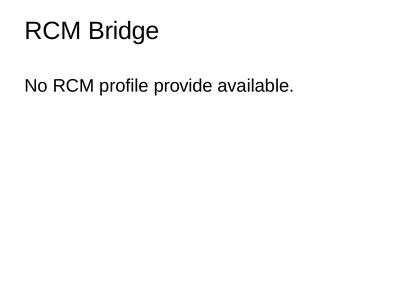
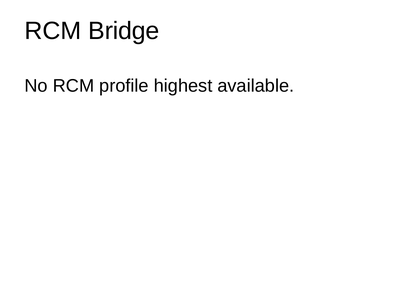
provide: provide -> highest (183, 86)
